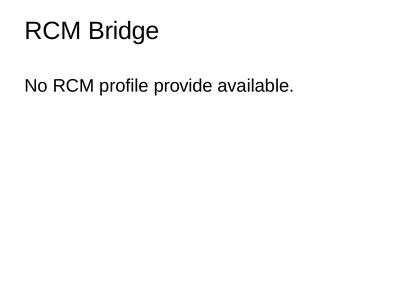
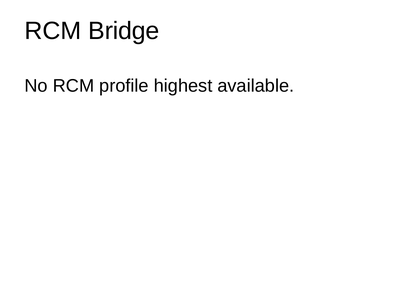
provide: provide -> highest (183, 86)
